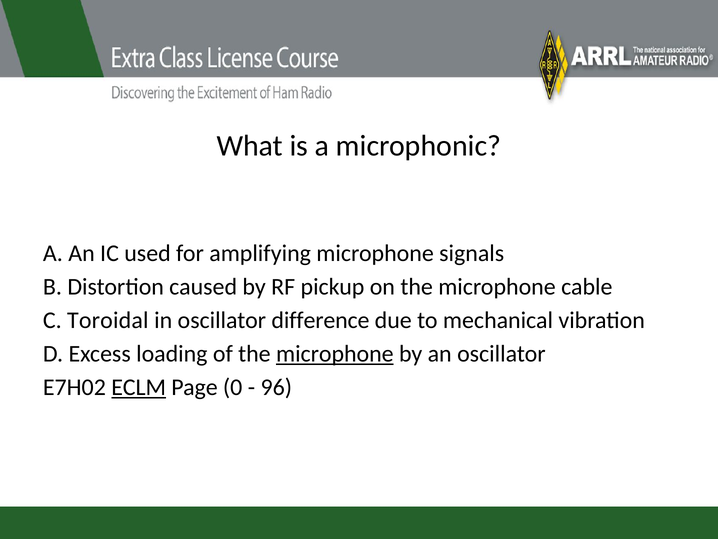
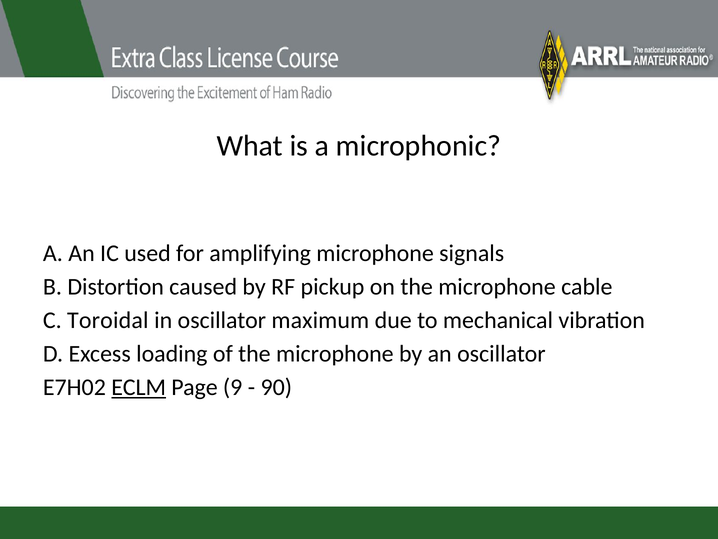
difference: difference -> maximum (320, 320)
microphone underline: present -> none (335, 353)
0: 0 -> 9 (233, 387)
96: 96 -> 90 (276, 387)
